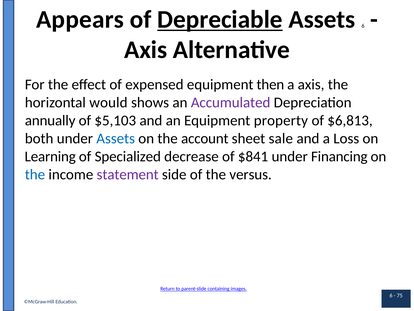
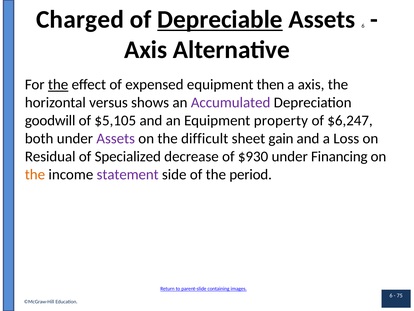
Appears: Appears -> Charged (80, 19)
the underline: none -> present (58, 85)
would: would -> versus (109, 102)
annually: annually -> goodwill (50, 120)
$5,103: $5,103 -> $5,105 (115, 120)
$6,813: $6,813 -> $6,247 (350, 120)
Assets colour: blue -> purple (116, 138)
account: account -> difficult (205, 138)
sale: sale -> gain (281, 138)
Learning: Learning -> Residual (50, 156)
$841: $841 -> $930 (253, 156)
the colour: blue -> orange (35, 174)
versus: versus -> period (251, 174)
